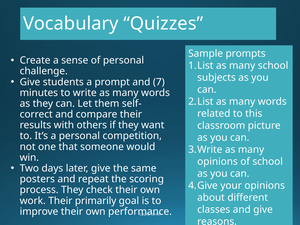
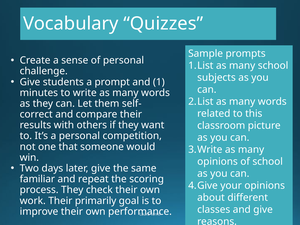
7: 7 -> 1 (159, 82)
posters: posters -> familiar (37, 179)
